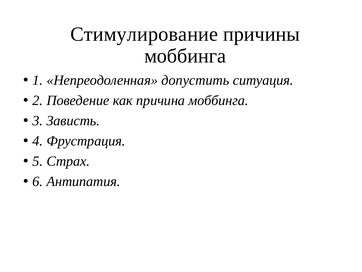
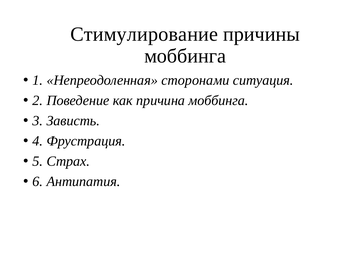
допустить: допустить -> сторонами (195, 80)
